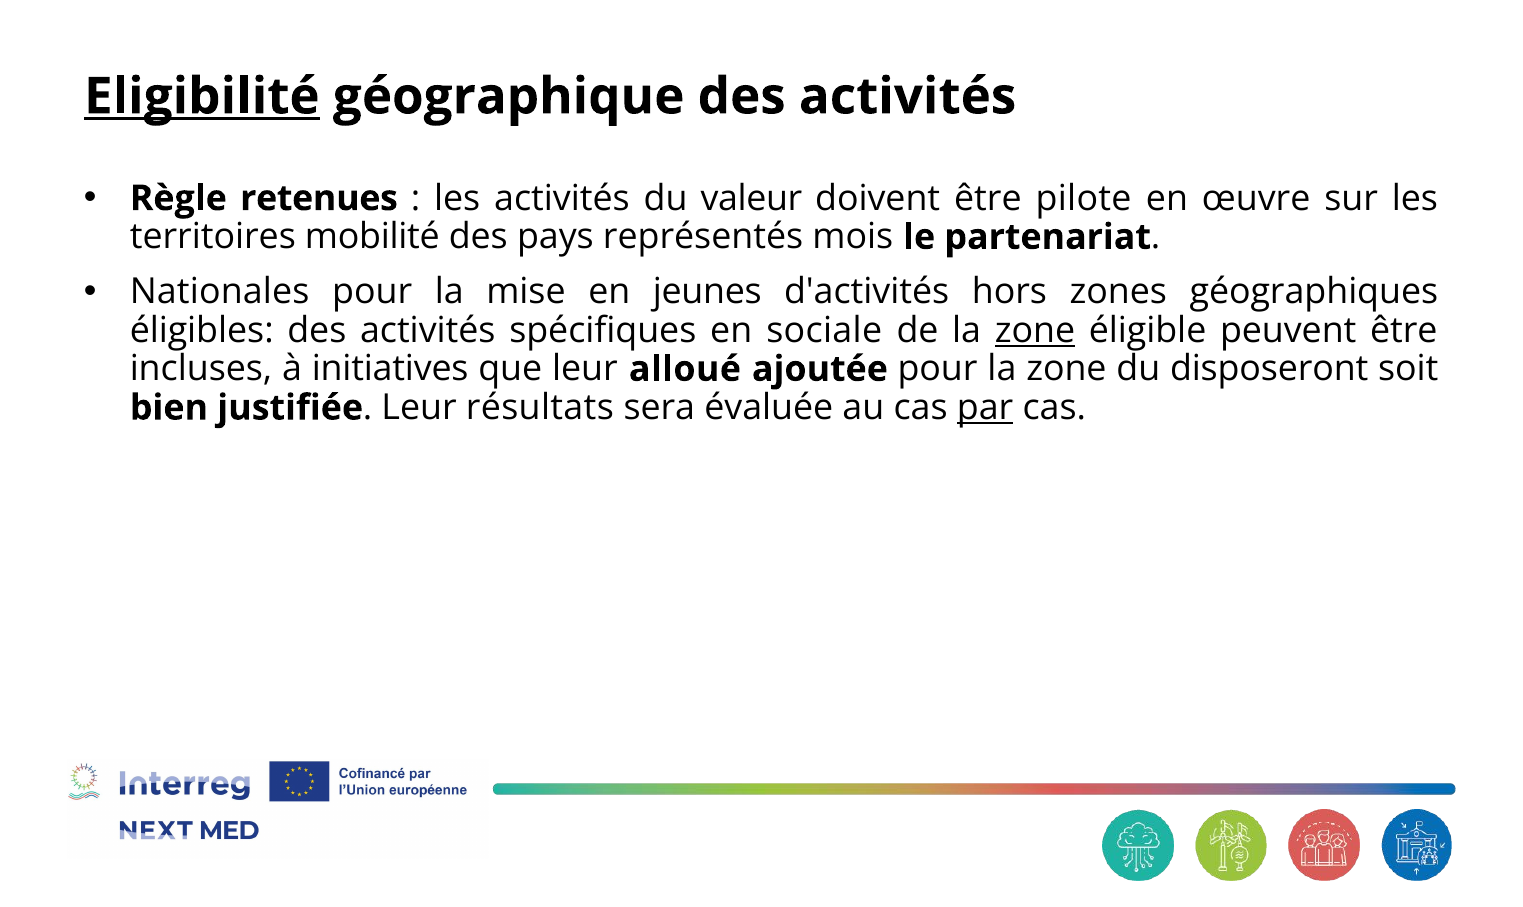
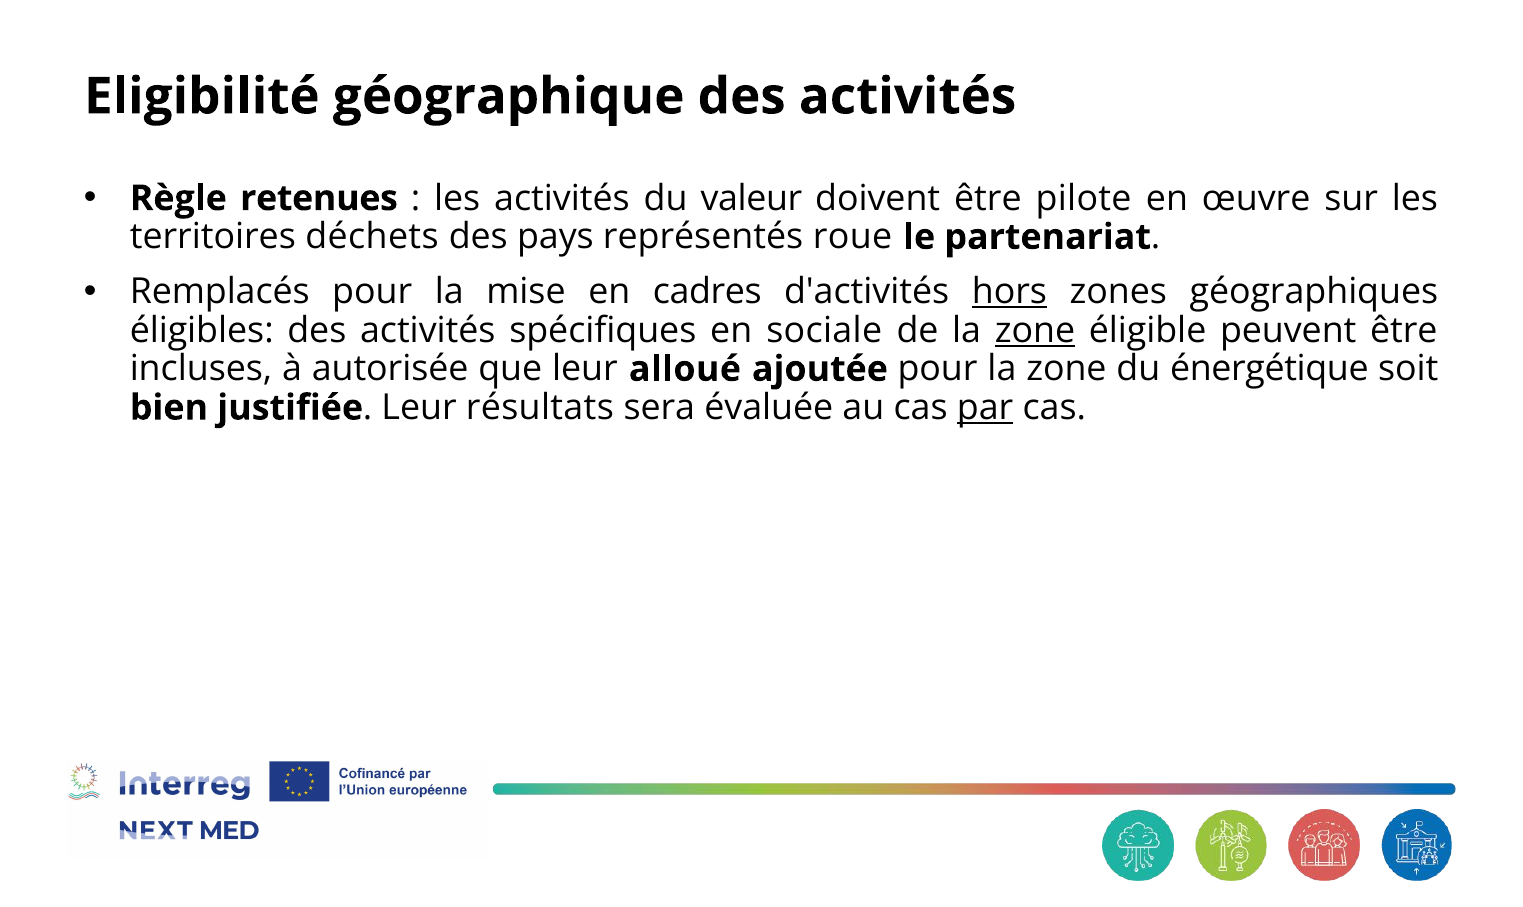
Eligibilité underline: present -> none (202, 97)
mobilité: mobilité -> déchets (372, 237)
mois: mois -> roue (853, 237)
Nationales: Nationales -> Remplacés (220, 291)
jeunes: jeunes -> cadres (707, 291)
hors underline: none -> present (1009, 291)
initiatives: initiatives -> autorisée (390, 369)
disposeront: disposeront -> énergétique (1269, 369)
